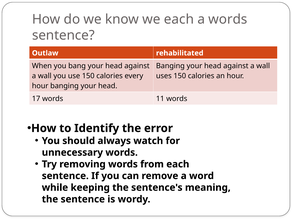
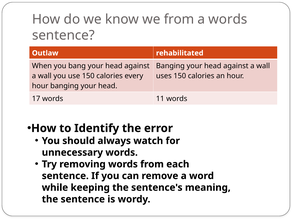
we each: each -> from (179, 19)
